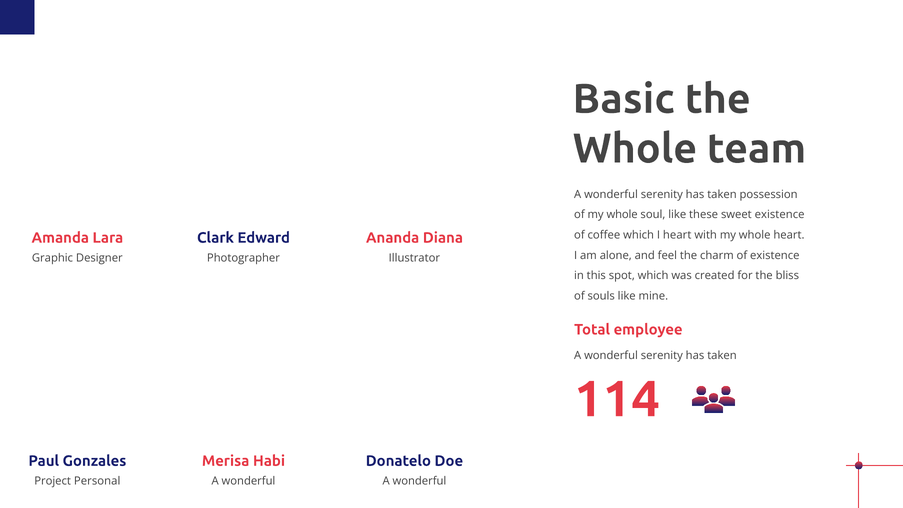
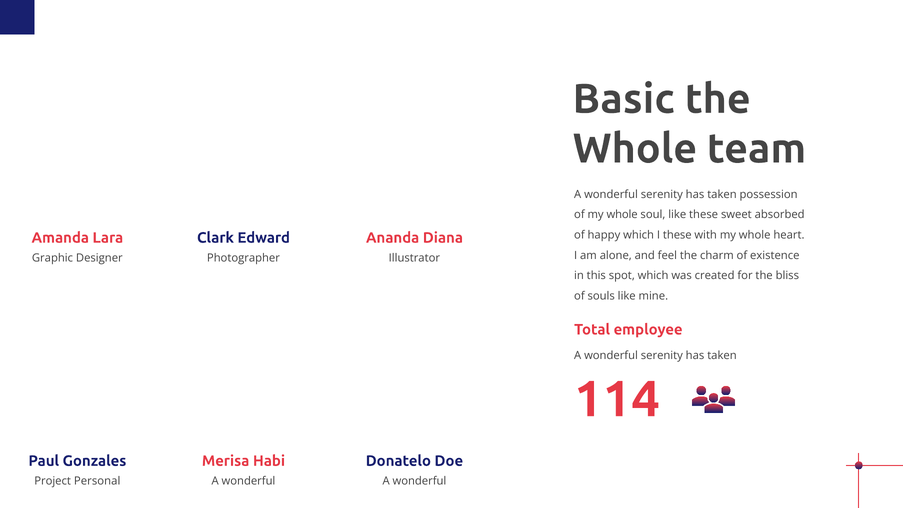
sweet existence: existence -> absorbed (780, 215)
coffee: coffee -> happy (604, 235)
I heart: heart -> these (677, 235)
